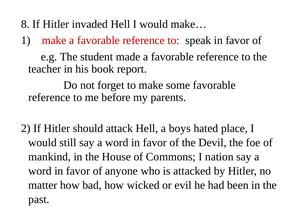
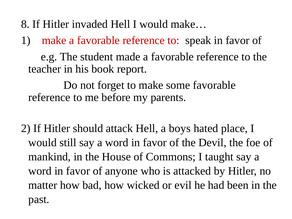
nation: nation -> taught (219, 157)
